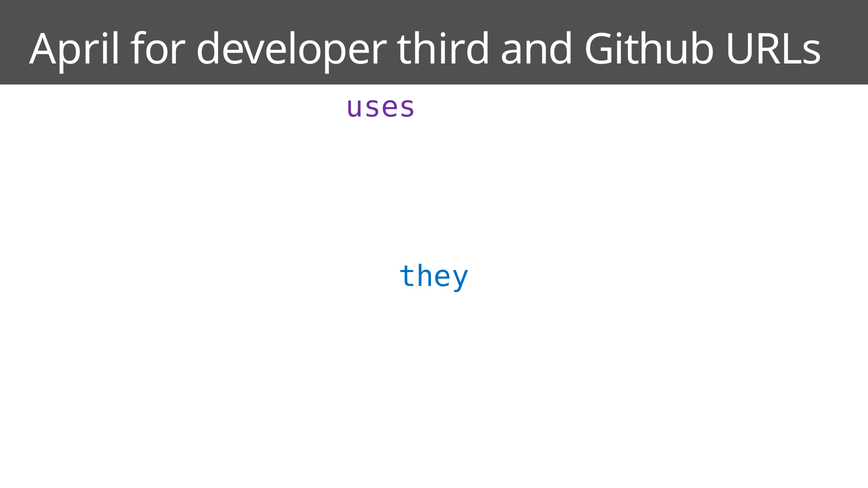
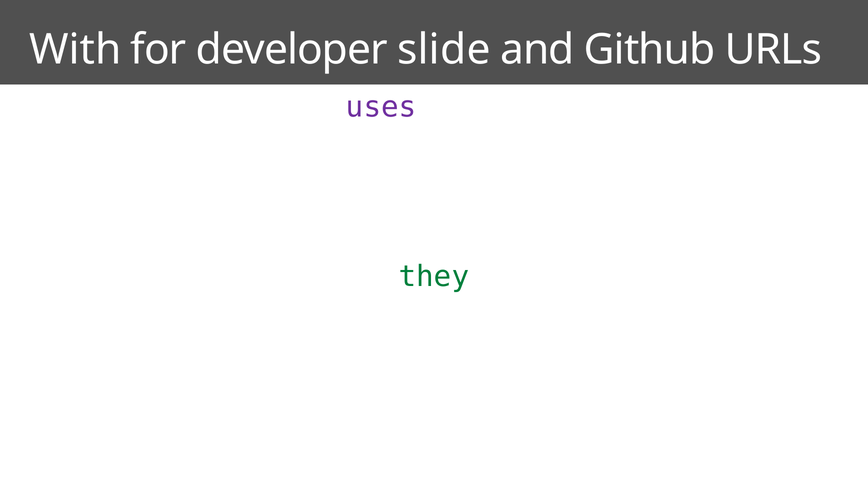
April: April -> With (75, 50)
developer third: third -> slide (444, 50)
they colour: blue -> green (434, 277)
